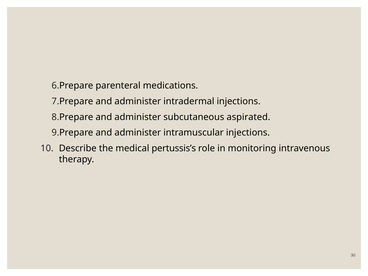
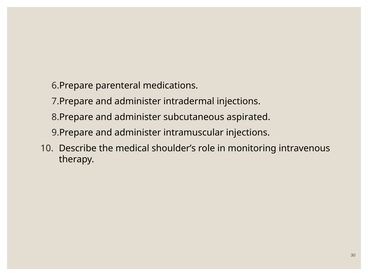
pertussis’s: pertussis’s -> shoulder’s (174, 148)
